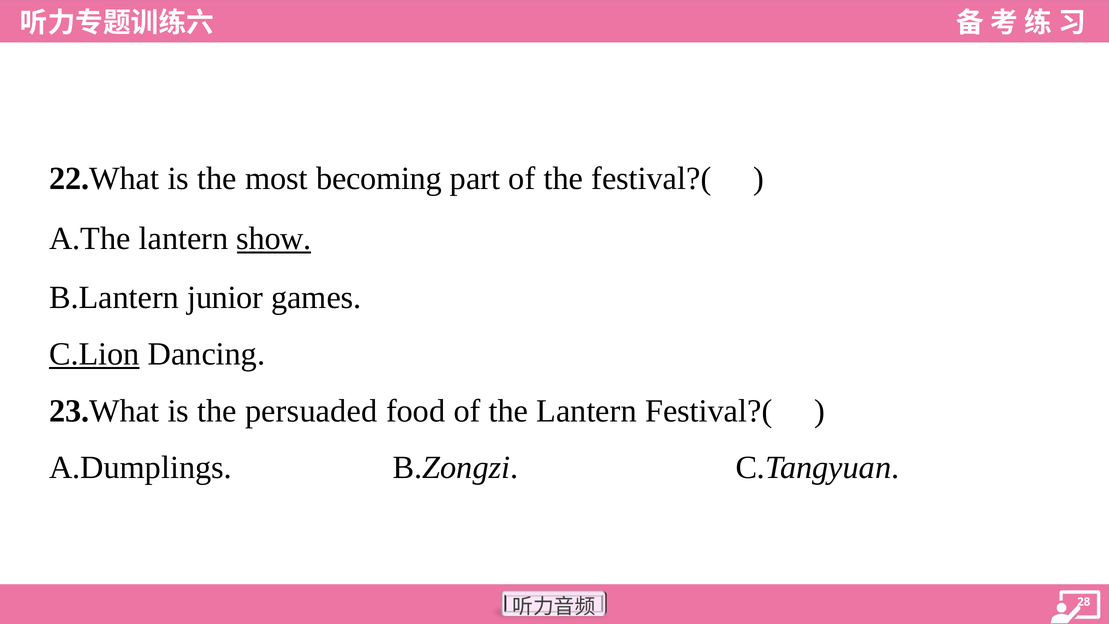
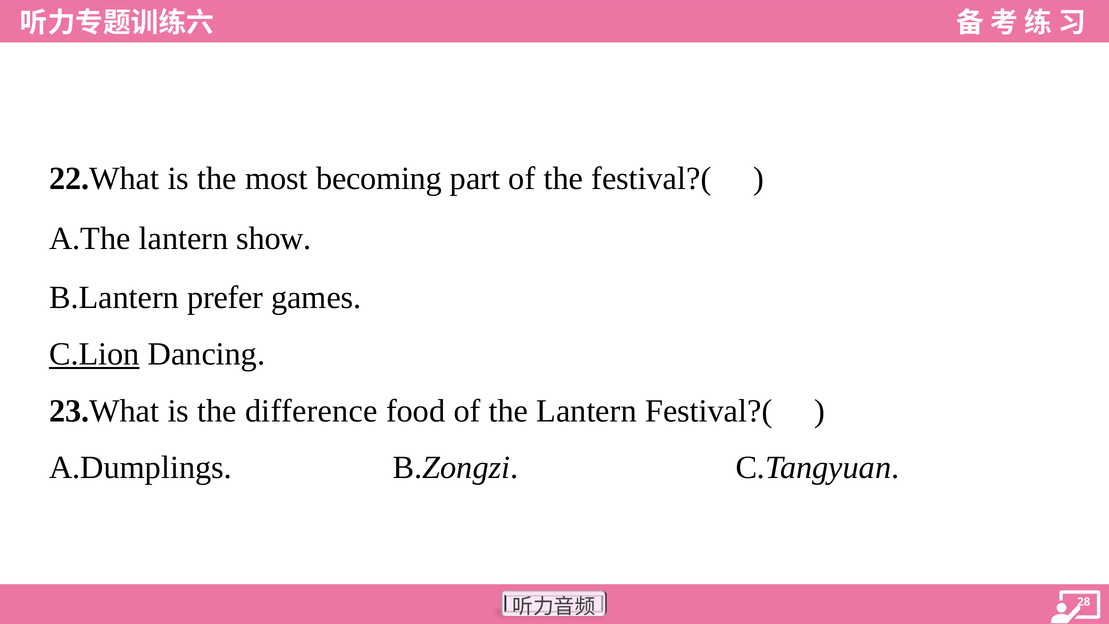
show underline: present -> none (274, 239)
junior: junior -> prefer (225, 297)
persuaded: persuaded -> difference (311, 411)
